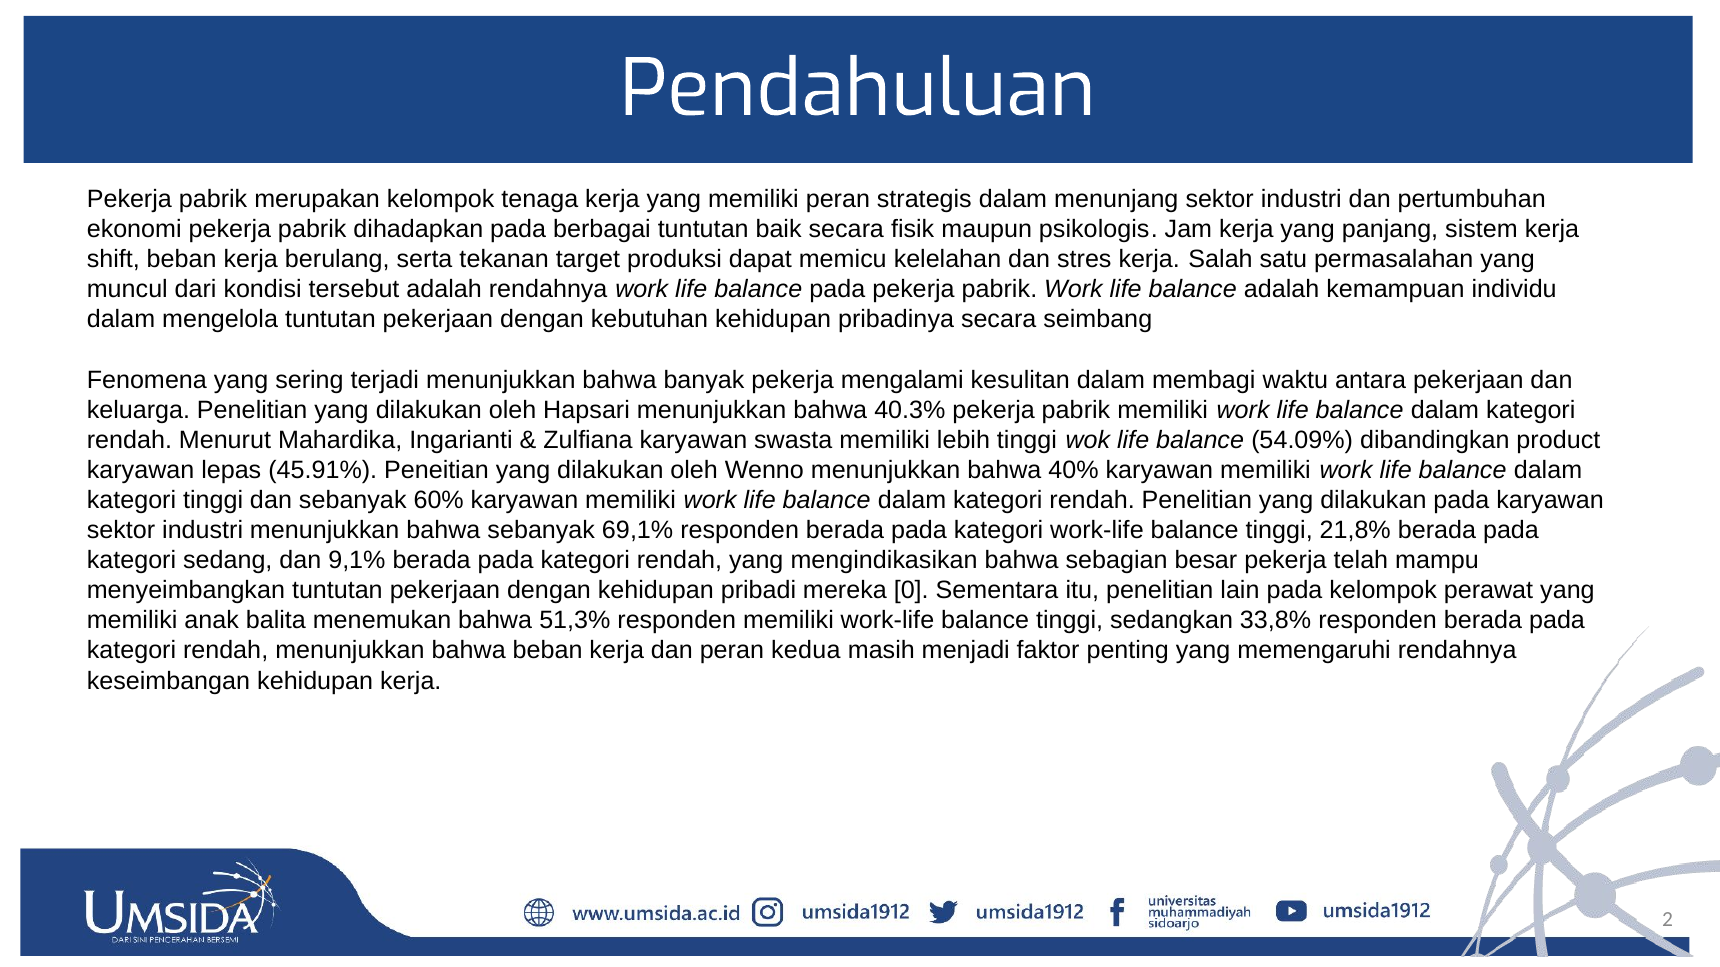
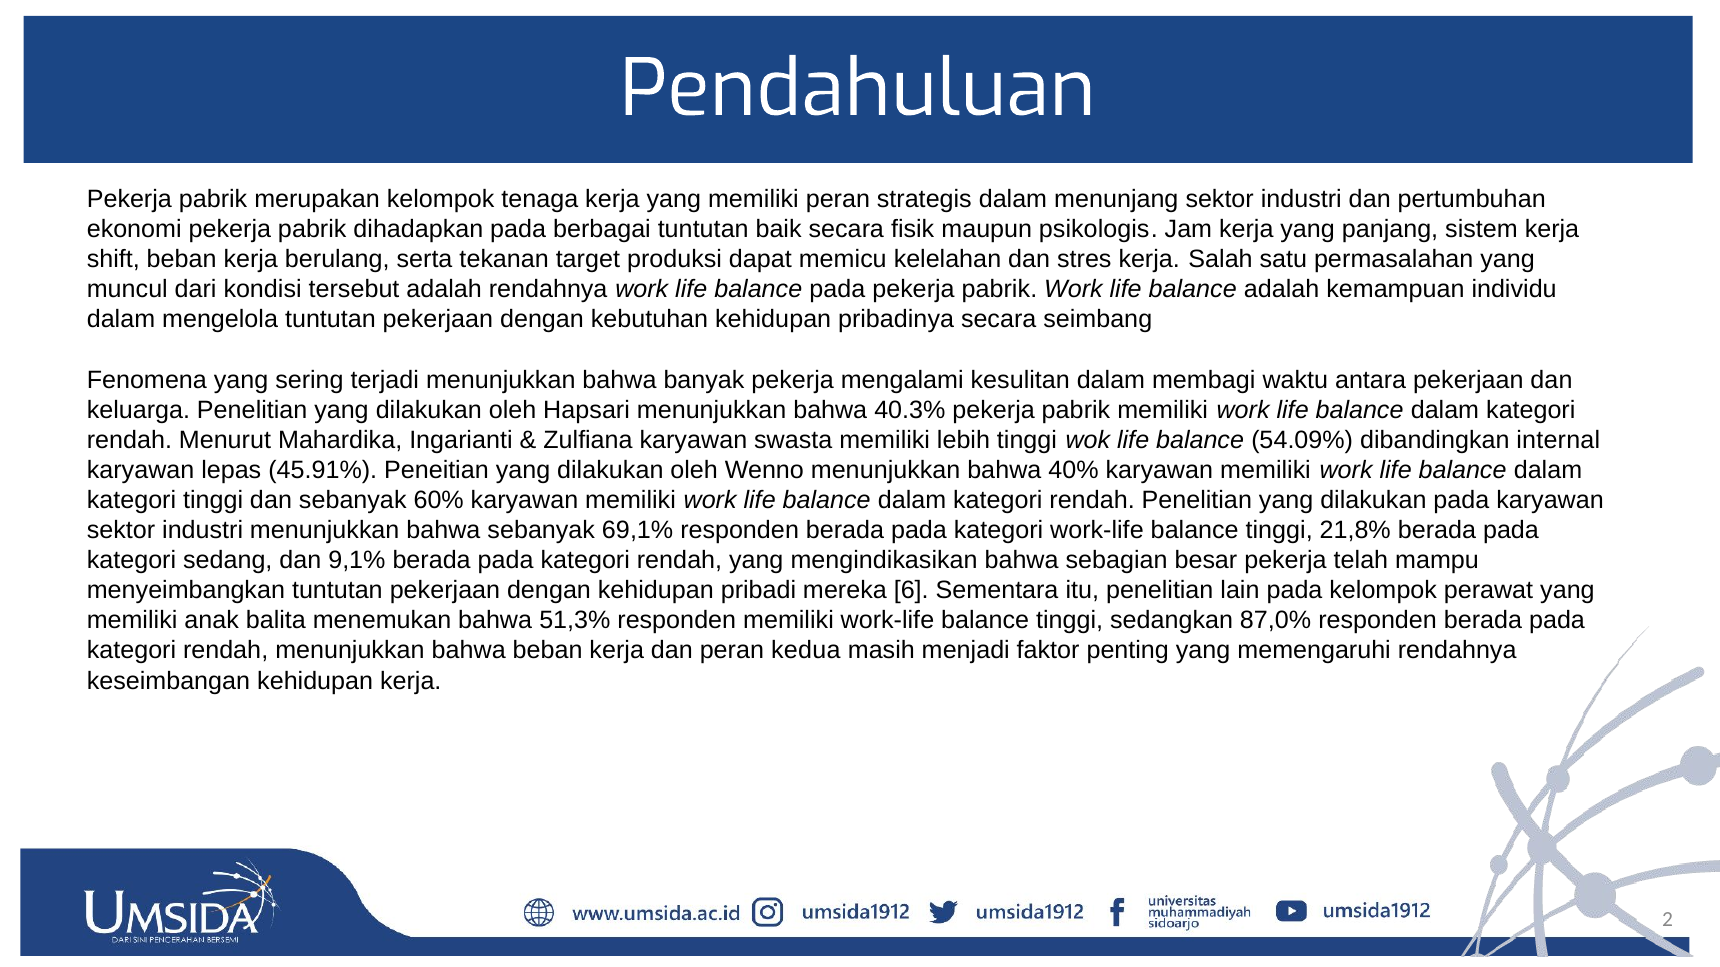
product: product -> internal (1558, 440)
0: 0 -> 6 (911, 591)
33,8%: 33,8% -> 87,0% (1276, 621)
